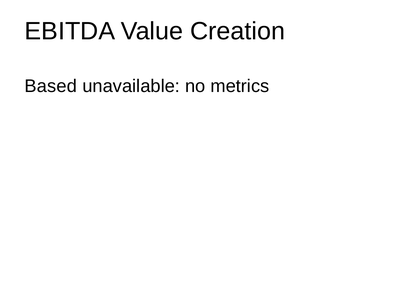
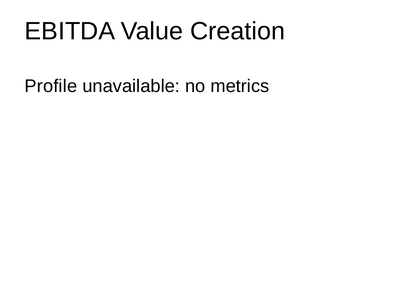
Based: Based -> Profile (51, 86)
